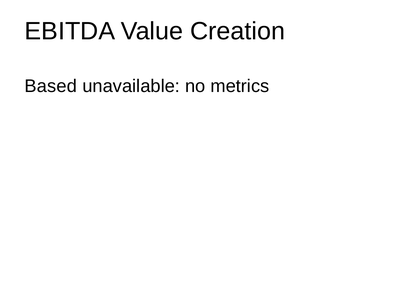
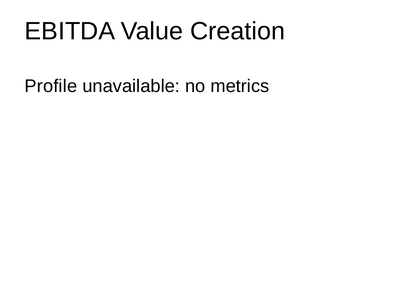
Based: Based -> Profile (51, 86)
